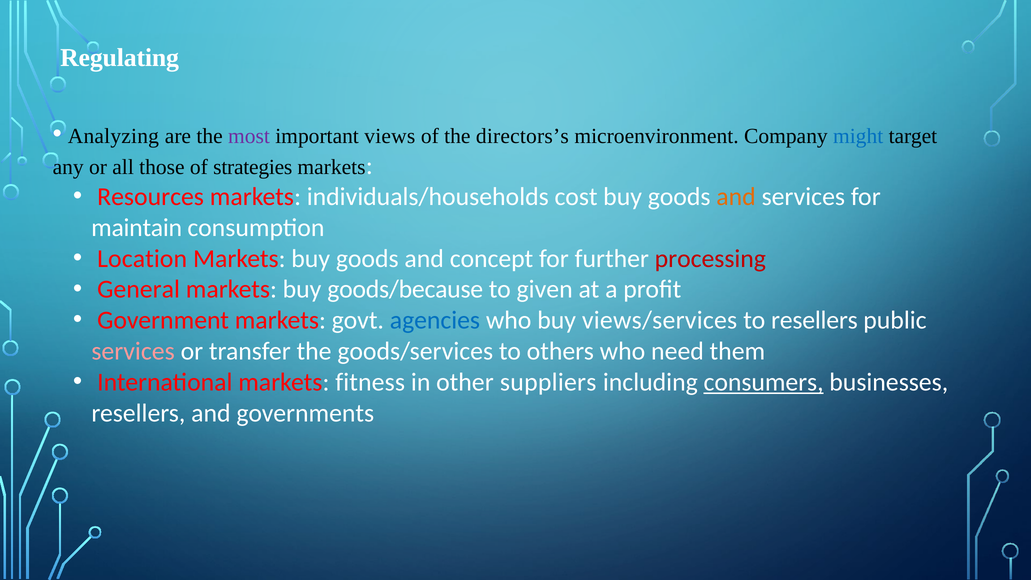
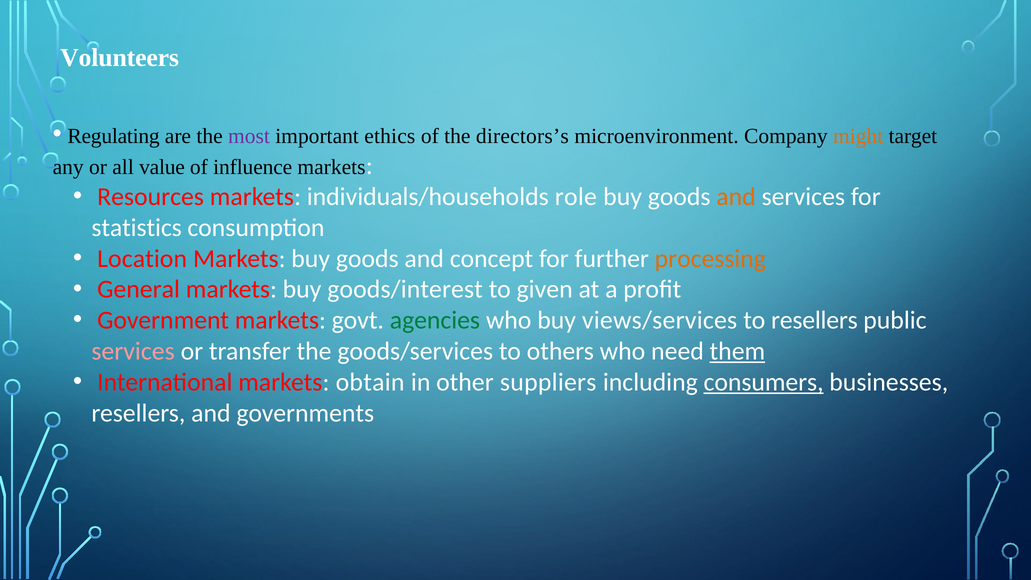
Regulating: Regulating -> Volunteers (120, 58)
Analyzing: Analyzing -> Regulating (114, 136)
views: views -> ethics (390, 136)
might colour: blue -> orange (858, 136)
those: those -> value (162, 167)
strategies: strategies -> influence (253, 167)
cost: cost -> role (576, 197)
maintain: maintain -> statistics (137, 228)
processing colour: red -> orange (710, 258)
goods/because: goods/because -> goods/interest (405, 289)
agencies colour: blue -> green (435, 320)
them underline: none -> present (737, 351)
fitness: fitness -> obtain (370, 382)
